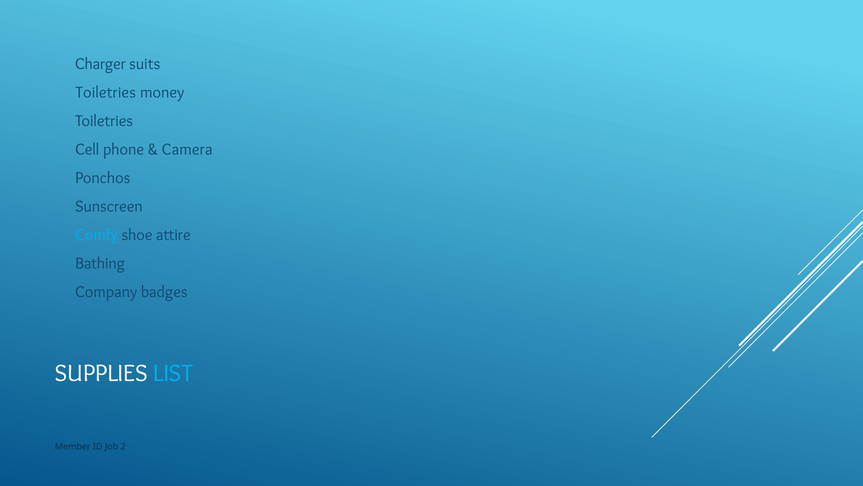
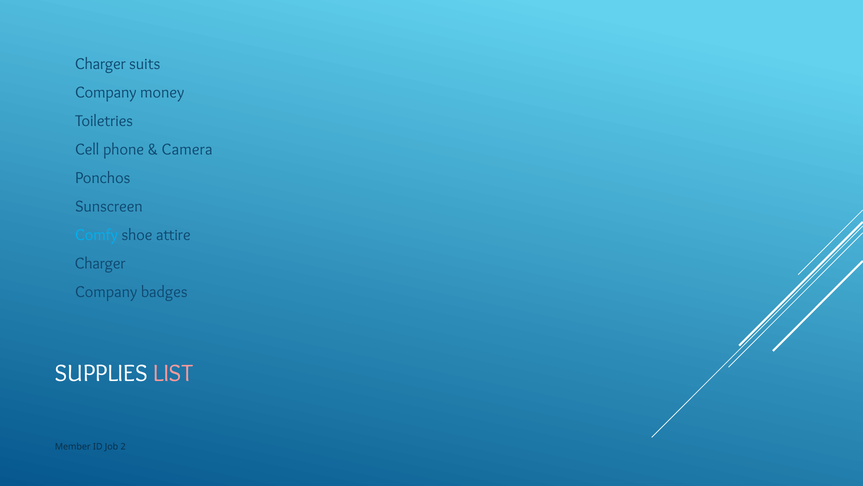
Toiletries: Toiletries -> Company (106, 92)
Bathing: Bathing -> Charger (100, 263)
LIST colour: light blue -> pink (173, 373)
